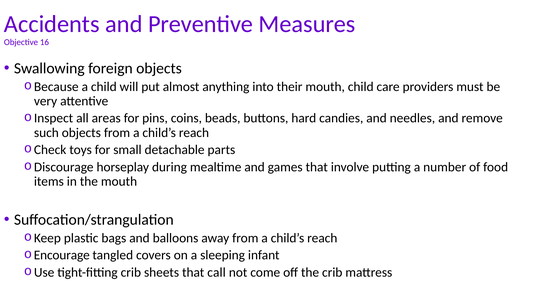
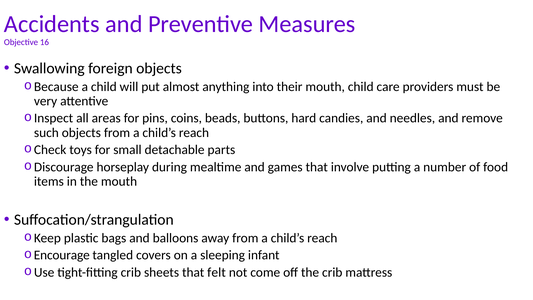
call: call -> felt (217, 272)
